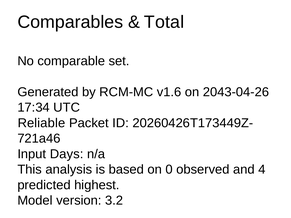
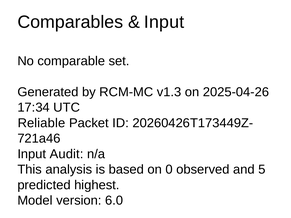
Total: Total -> Input (164, 22)
v1.6: v1.6 -> v1.3 (169, 92)
2043-04-26: 2043-04-26 -> 2025-04-26 (236, 92)
Days: Days -> Audit (67, 154)
4: 4 -> 5 (262, 170)
3.2: 3.2 -> 6.0 (114, 201)
